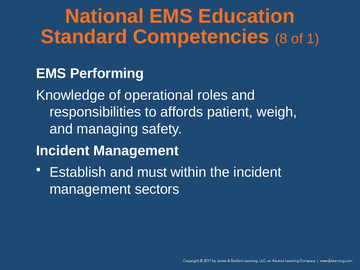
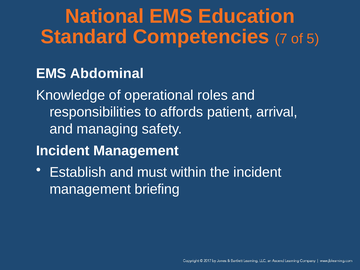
8: 8 -> 7 (281, 39)
1: 1 -> 5 (313, 39)
Performing: Performing -> Abdominal (107, 74)
weigh: weigh -> arrival (277, 112)
sectors: sectors -> briefing (157, 189)
